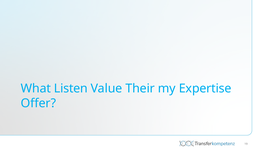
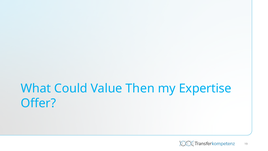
Listen: Listen -> Could (71, 88)
Their: Their -> Then (140, 88)
